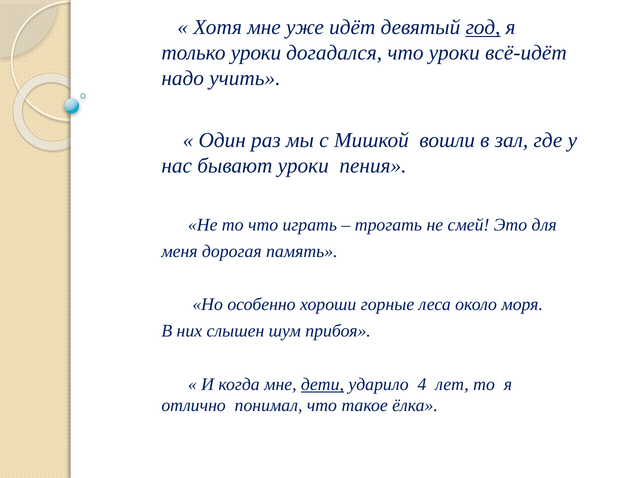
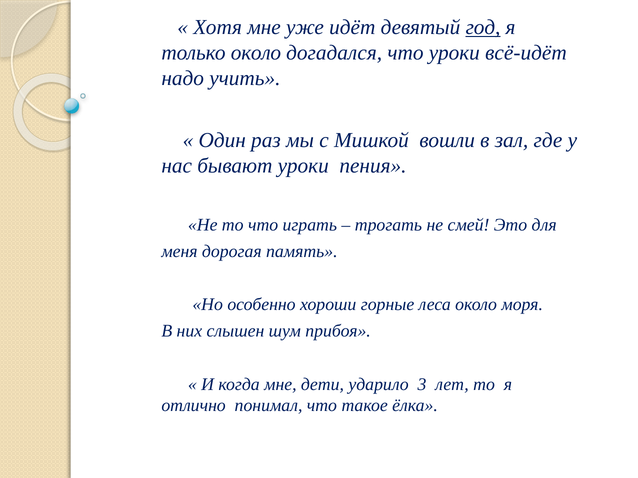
только уроки: уроки -> около (256, 53)
дети underline: present -> none (323, 385)
4: 4 -> 3 (422, 385)
